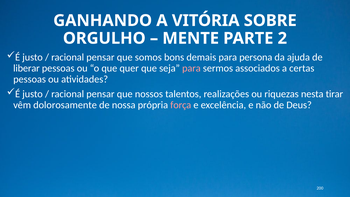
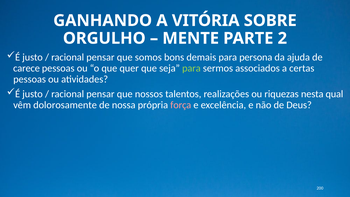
liberar: liberar -> carece (26, 68)
para colour: pink -> light green (191, 68)
tirar: tirar -> qual (334, 94)
